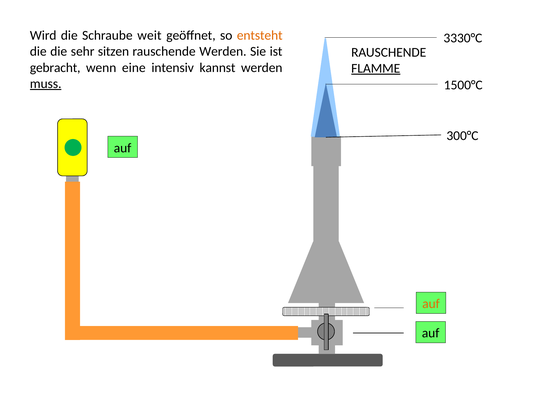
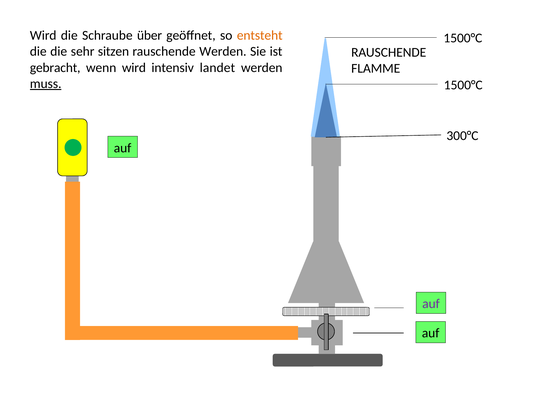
weit: weit -> über (150, 35)
3330°C: 3330°C -> 1500°C (463, 38)
wenn eine: eine -> wird (134, 68)
kannst: kannst -> landet (217, 68)
FLAMME underline: present -> none (376, 68)
auf colour: orange -> purple (431, 304)
